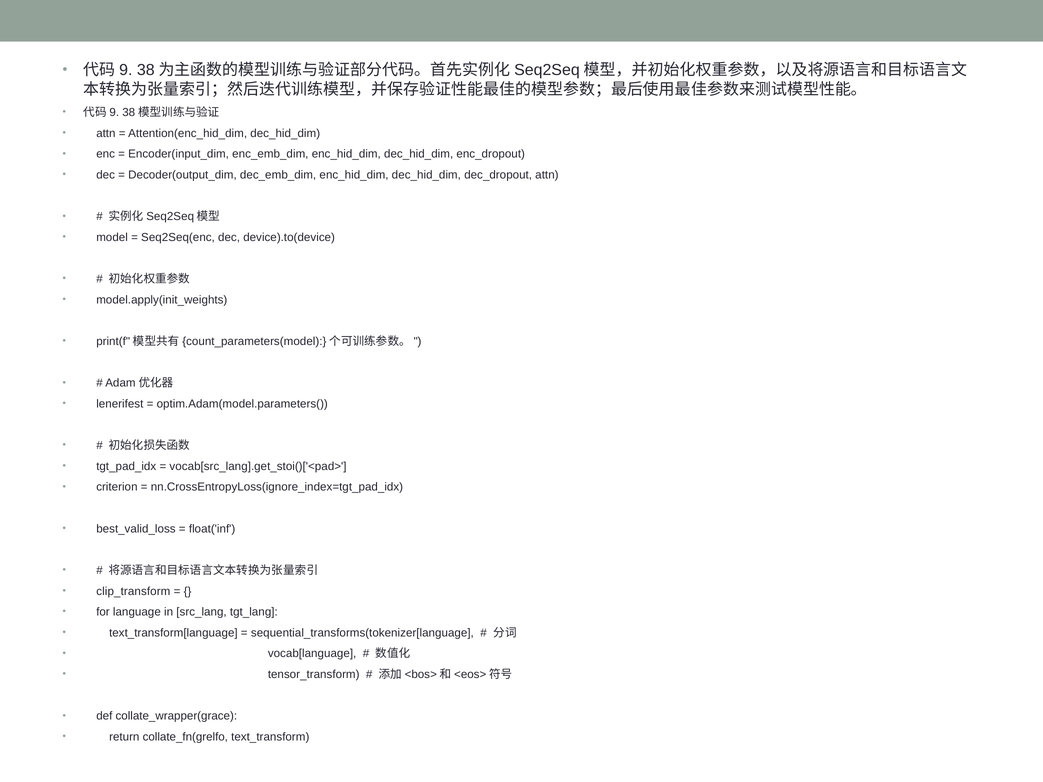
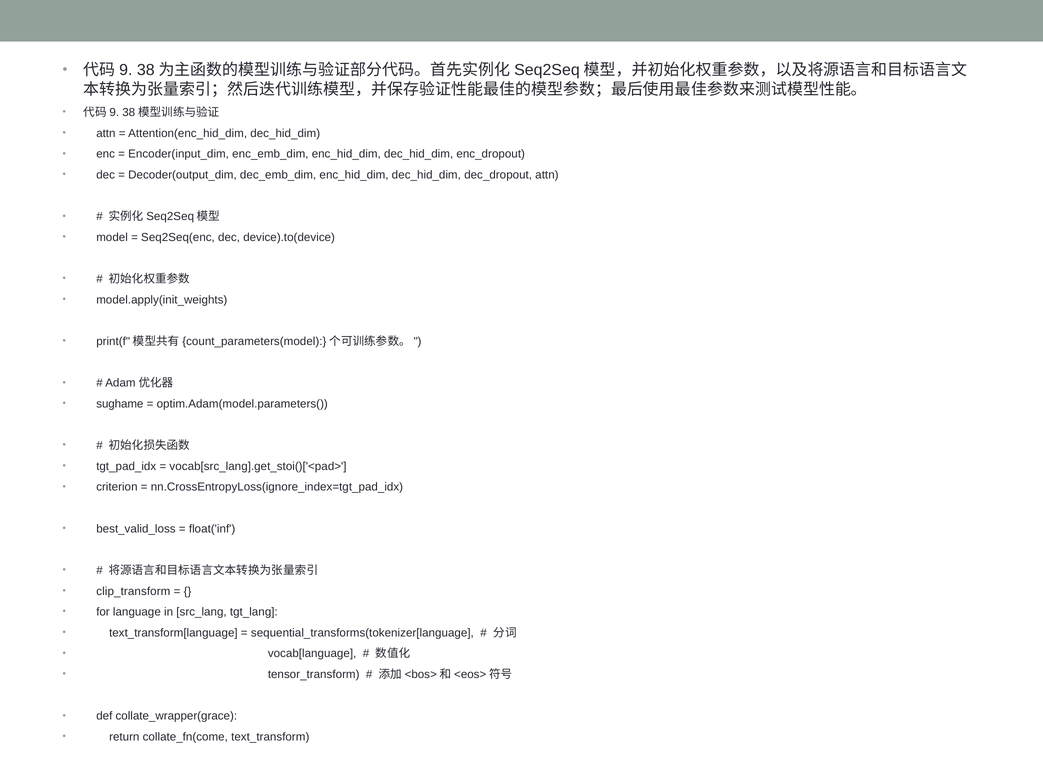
lenerifest: lenerifest -> sughame (120, 404)
collate_fn(grelfo: collate_fn(grelfo -> collate_fn(come (185, 737)
